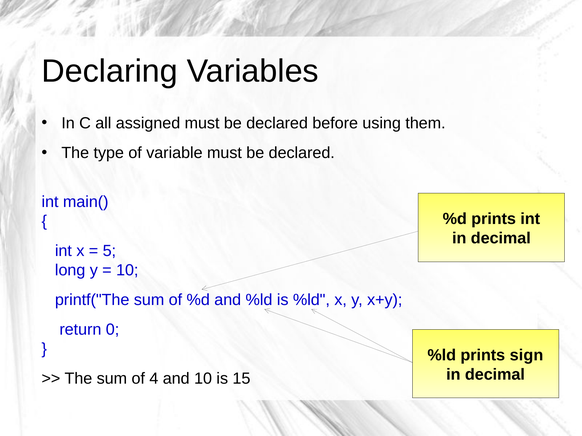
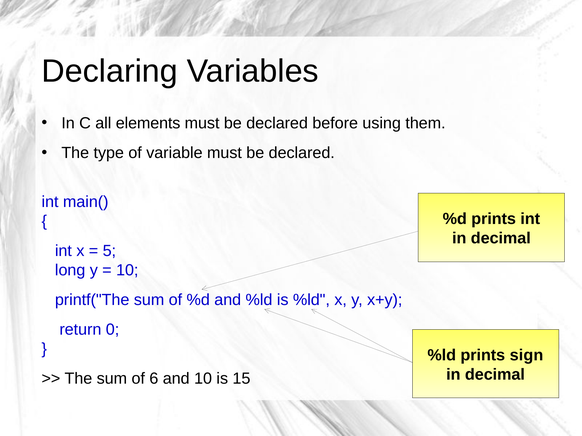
assigned: assigned -> elements (148, 123)
4: 4 -> 6 (154, 379)
